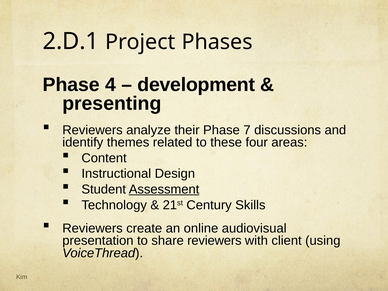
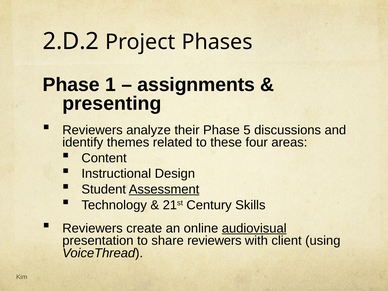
2.D.1: 2.D.1 -> 2.D.2 (71, 41)
4: 4 -> 1 (111, 85)
development: development -> assignments (196, 85)
7: 7 -> 5 (247, 130)
audiovisual underline: none -> present (254, 228)
